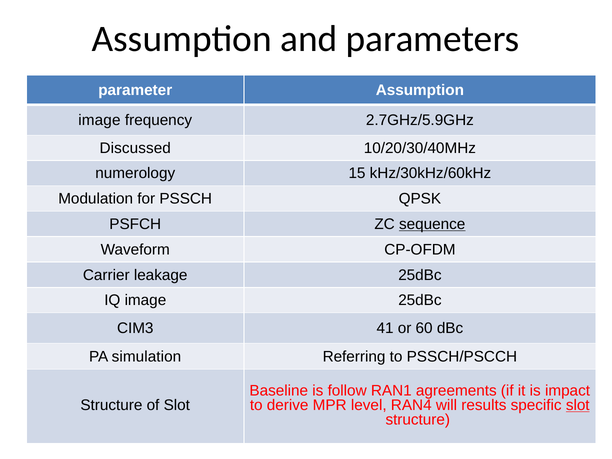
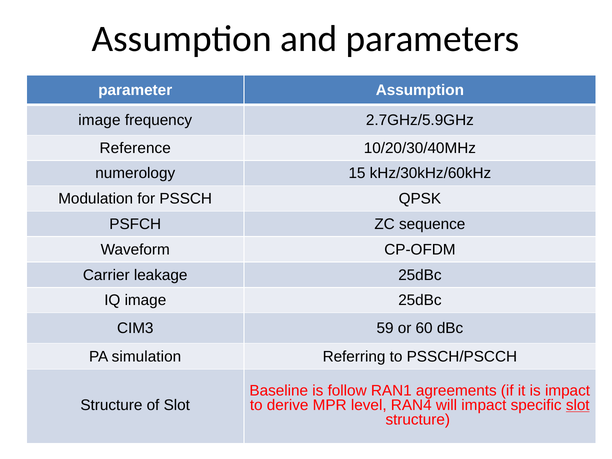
Discussed: Discussed -> Reference (135, 148)
sequence underline: present -> none (432, 224)
41: 41 -> 59 (385, 328)
will results: results -> impact (484, 405)
